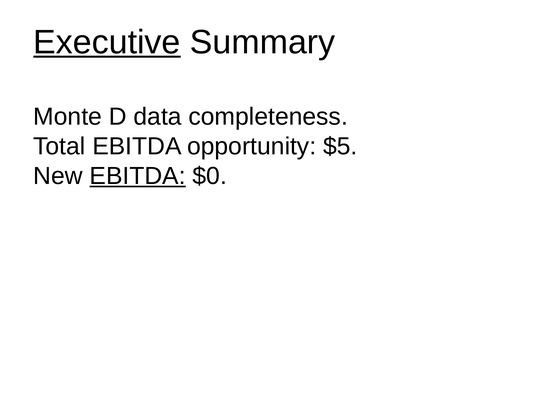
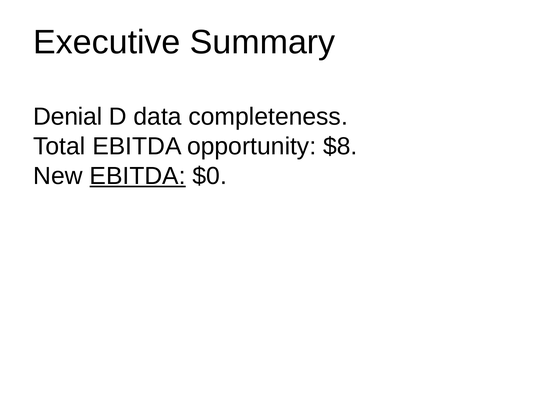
Executive underline: present -> none (107, 42)
Monte: Monte -> Denial (68, 117)
$5: $5 -> $8 (340, 146)
